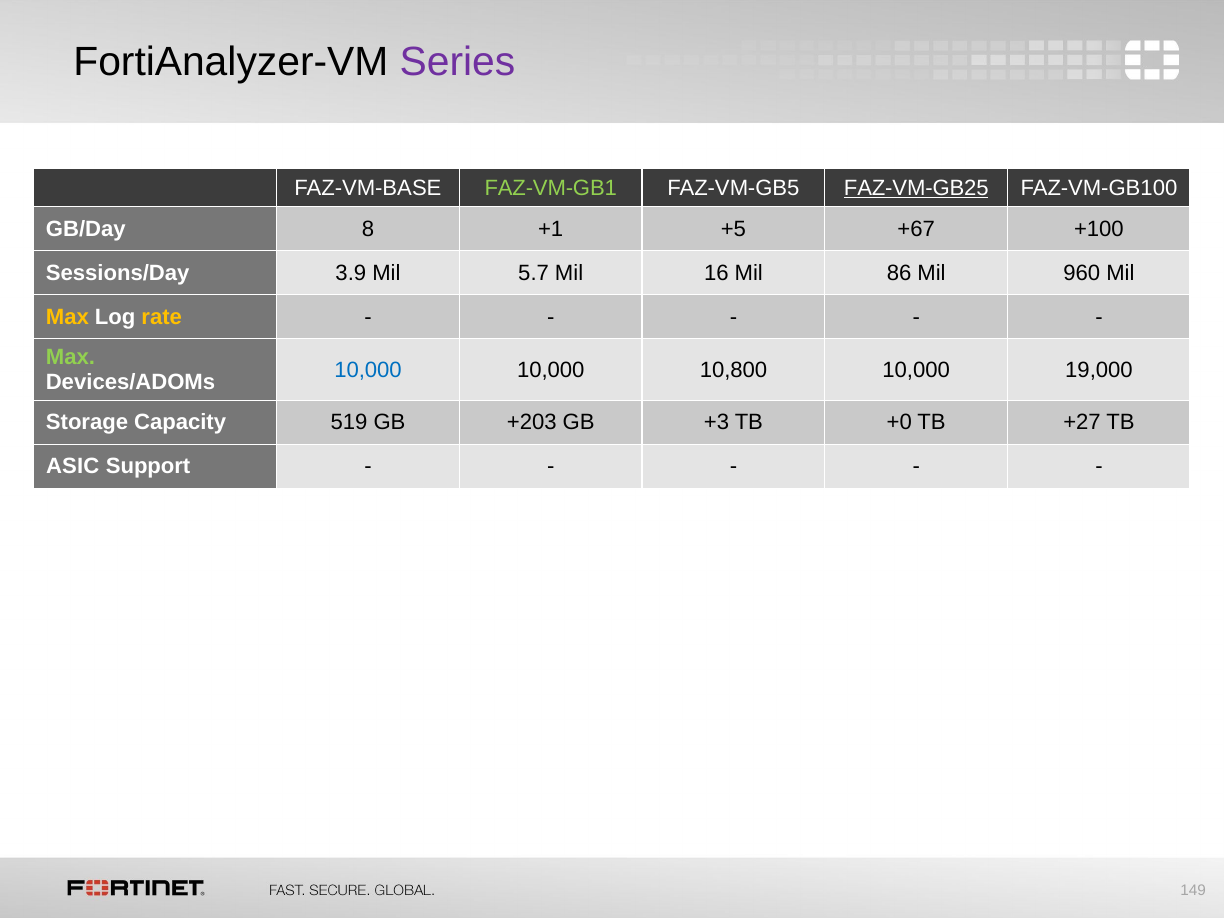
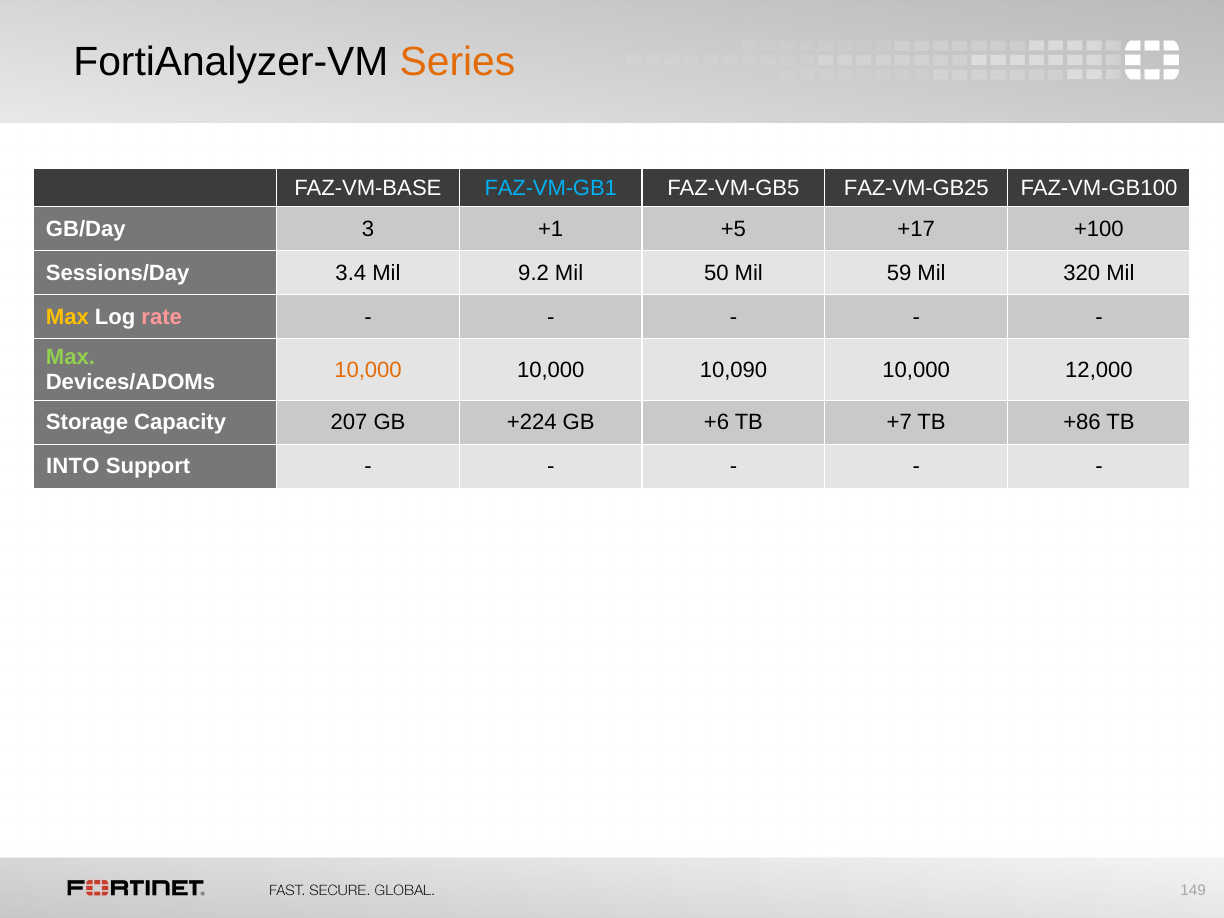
Series colour: purple -> orange (457, 62)
FAZ-VM-GB1 colour: light green -> light blue (551, 188)
FAZ-VM-GB25 underline: present -> none (916, 188)
8: 8 -> 3 (368, 229)
+67: +67 -> +17 (916, 229)
3.9: 3.9 -> 3.4 (351, 273)
5.7: 5.7 -> 9.2 (534, 273)
16: 16 -> 50 (716, 273)
86: 86 -> 59 (899, 273)
960: 960 -> 320 (1082, 273)
rate colour: yellow -> pink (162, 317)
10,000 colour: blue -> orange (368, 370)
10,800: 10,800 -> 10,090 (733, 370)
19,000: 19,000 -> 12,000 (1099, 370)
519: 519 -> 207 (349, 423)
+203: +203 -> +224 (532, 423)
+3: +3 -> +6 (717, 423)
+0: +0 -> +7 (899, 423)
+27: +27 -> +86 (1082, 423)
ASIC: ASIC -> INTO (73, 467)
